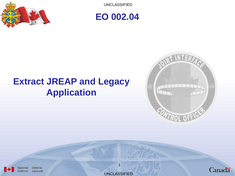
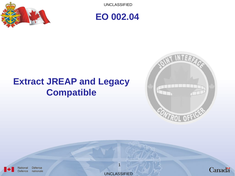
Application: Application -> Compatible (71, 93)
